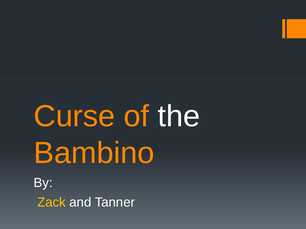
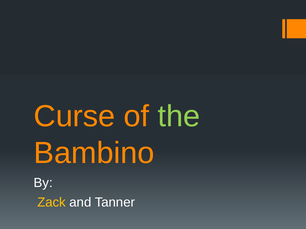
the colour: white -> light green (179, 117)
